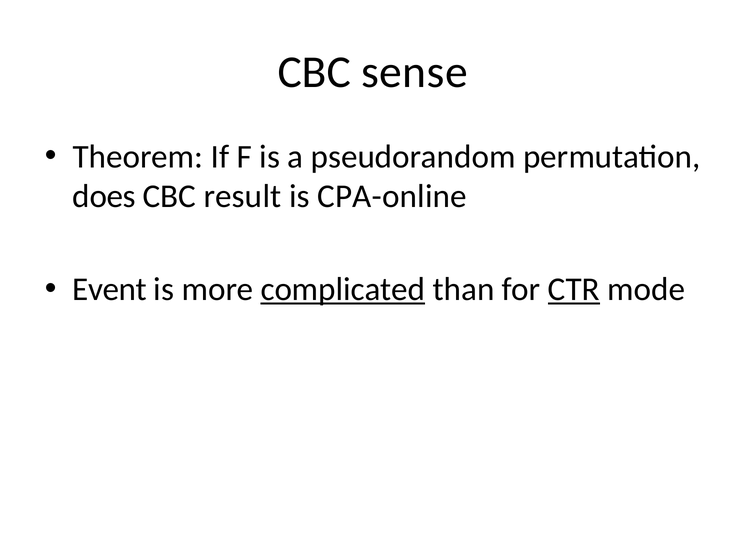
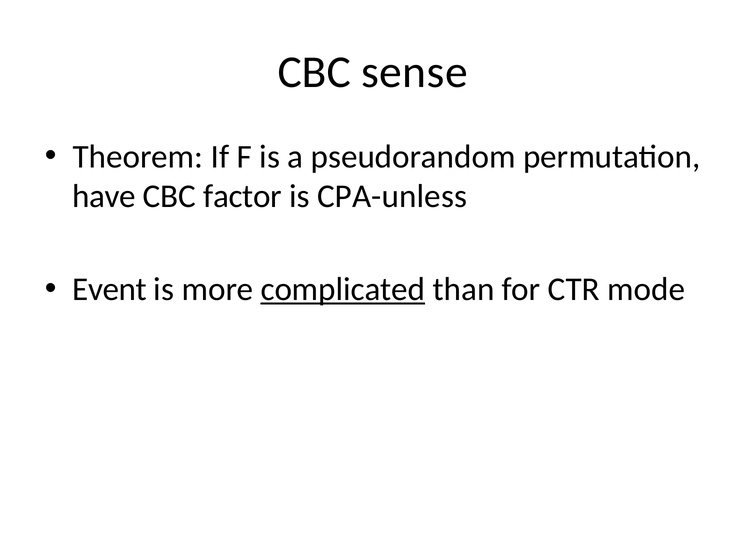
does: does -> have (104, 196)
result: result -> factor (243, 196)
CPA-online: CPA-online -> CPA-unless (392, 196)
CTR underline: present -> none (574, 289)
